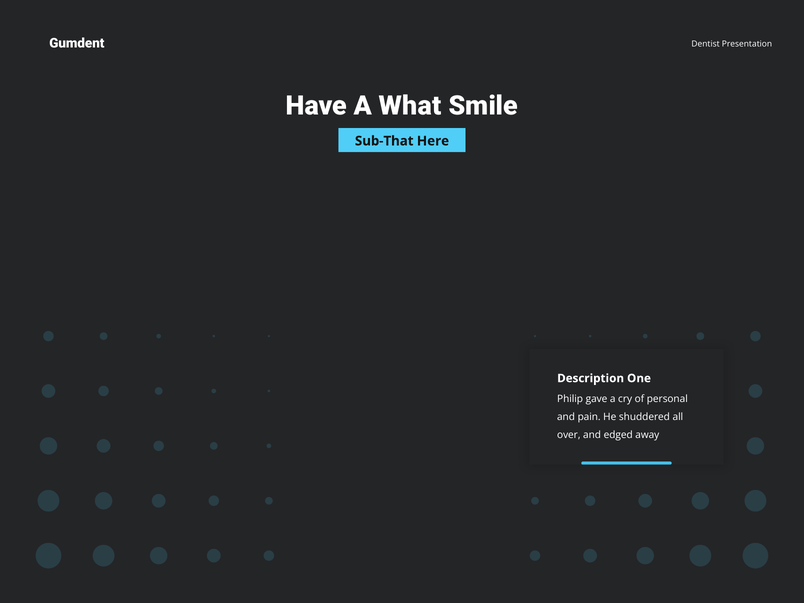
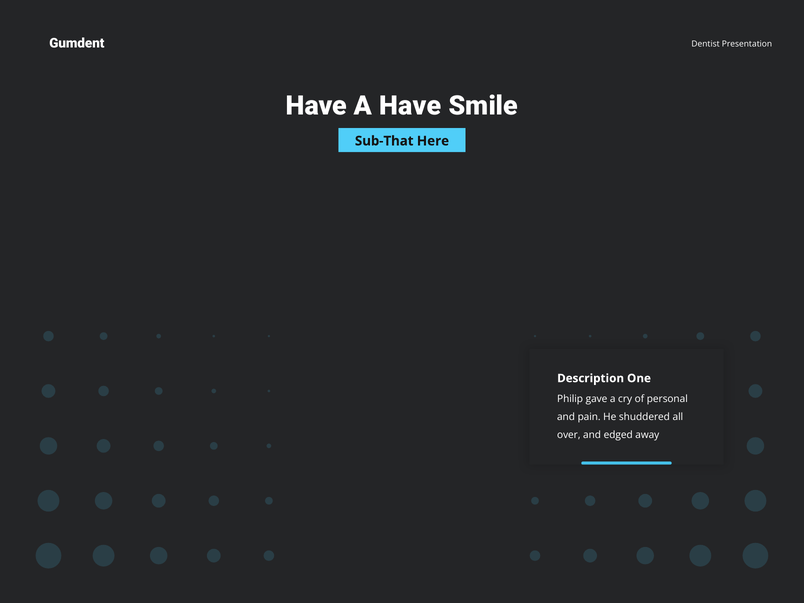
A What: What -> Have (410, 106)
